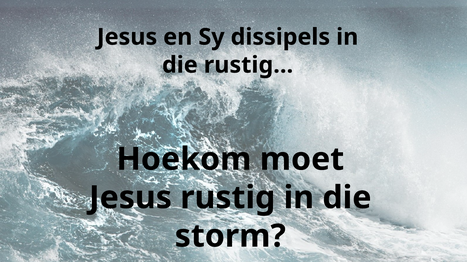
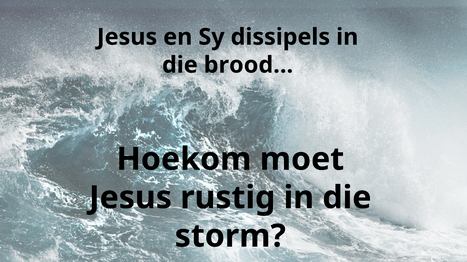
rustig…: rustig… -> brood… (248, 65)
